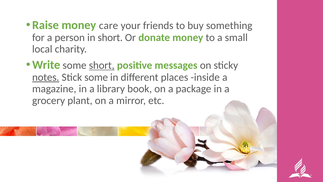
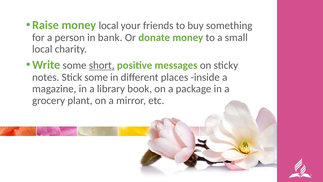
money care: care -> local (109, 25)
in short: short -> bank (110, 37)
notes underline: present -> none (46, 77)
